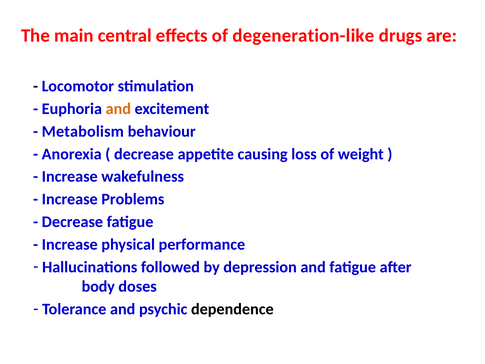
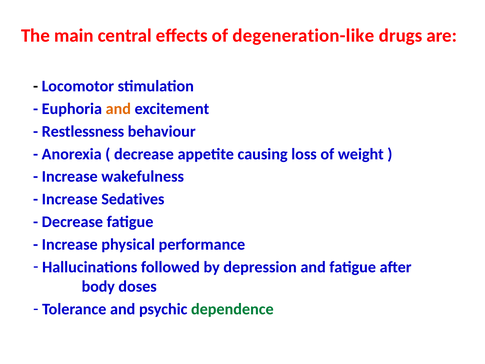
Metabolism: Metabolism -> Restlessness (83, 131)
Problems: Problems -> Sedatives (133, 199)
dependence colour: black -> green (232, 309)
